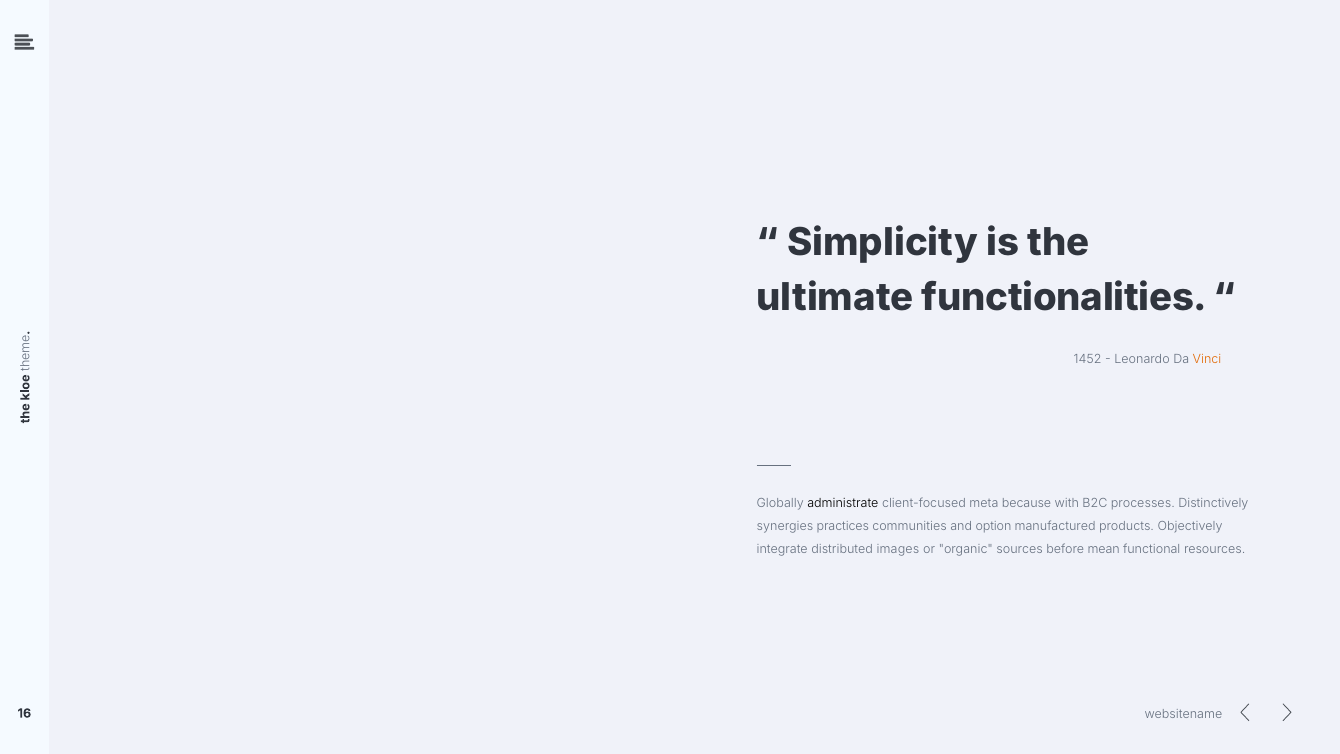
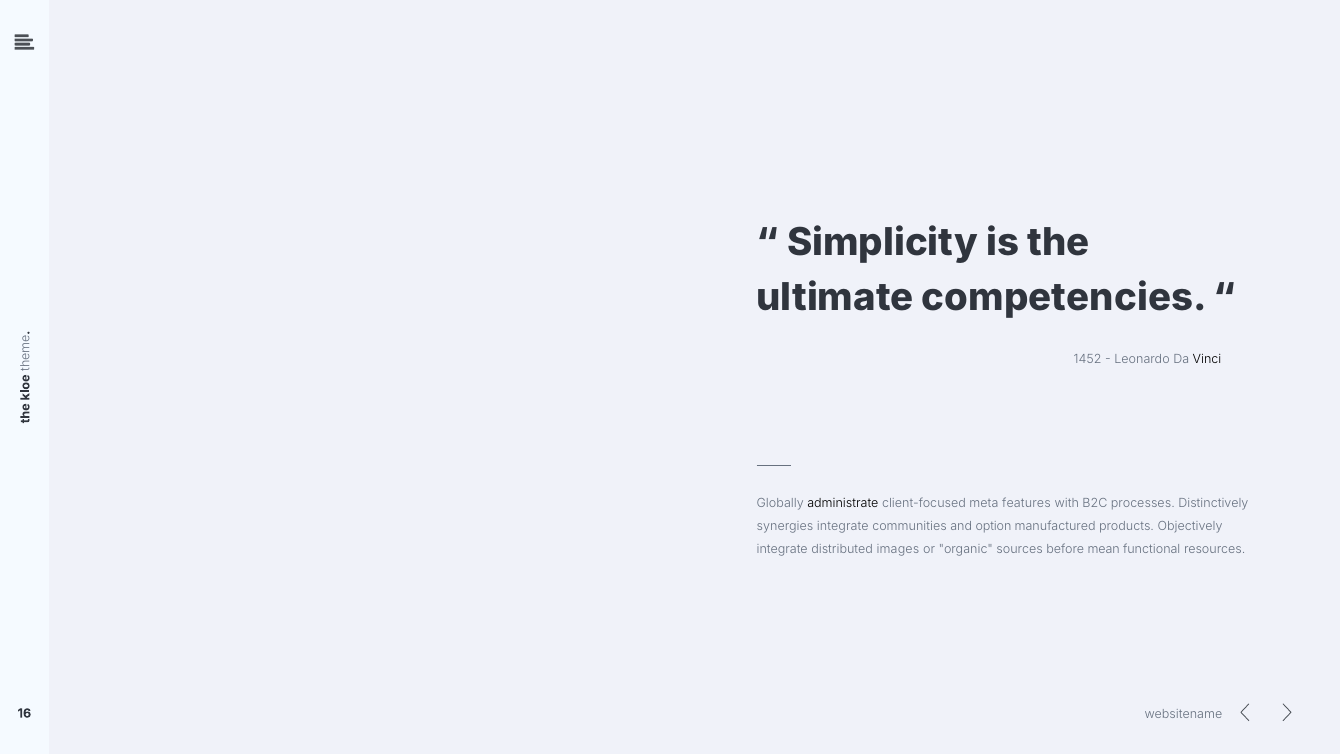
functionalities: functionalities -> competencies (1064, 298)
Vinci colour: orange -> black (1207, 359)
because: because -> features (1026, 504)
synergies practices: practices -> integrate (843, 526)
